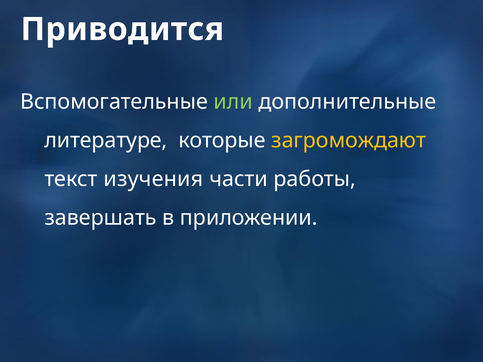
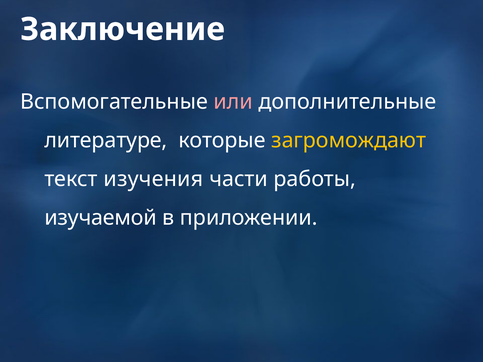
Приводится: Приводится -> Заключение (123, 29)
или colour: light green -> pink (233, 102)
завершать: завершать -> изучаемой (101, 218)
